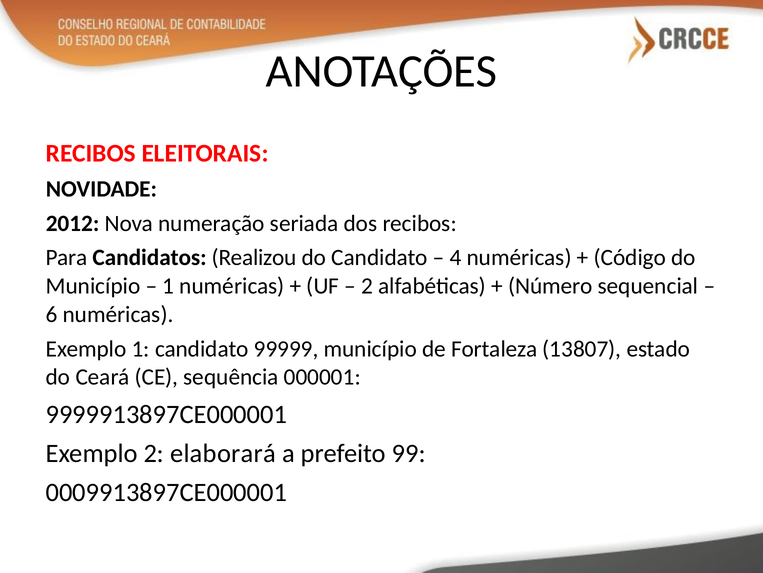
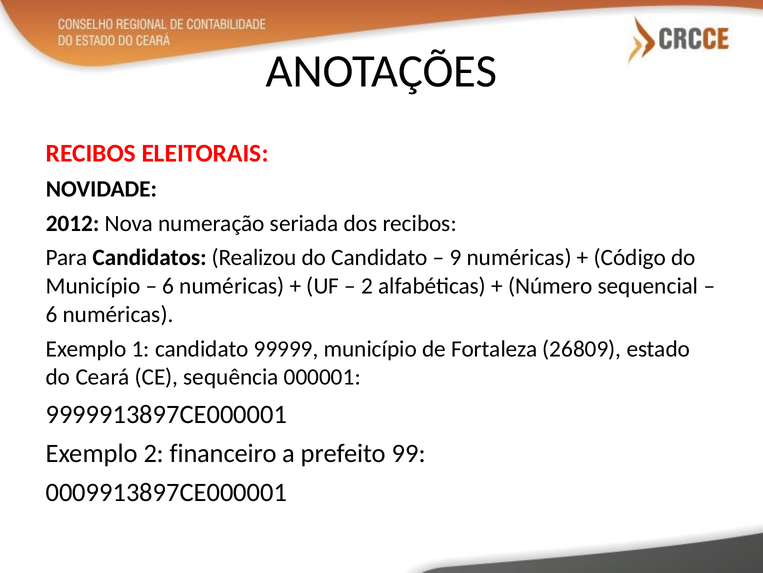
4: 4 -> 9 (455, 257)
1: 1 -> 6 (168, 286)
13807: 13807 -> 26809 (582, 348)
elaborará: elaborará -> financeiro (223, 453)
